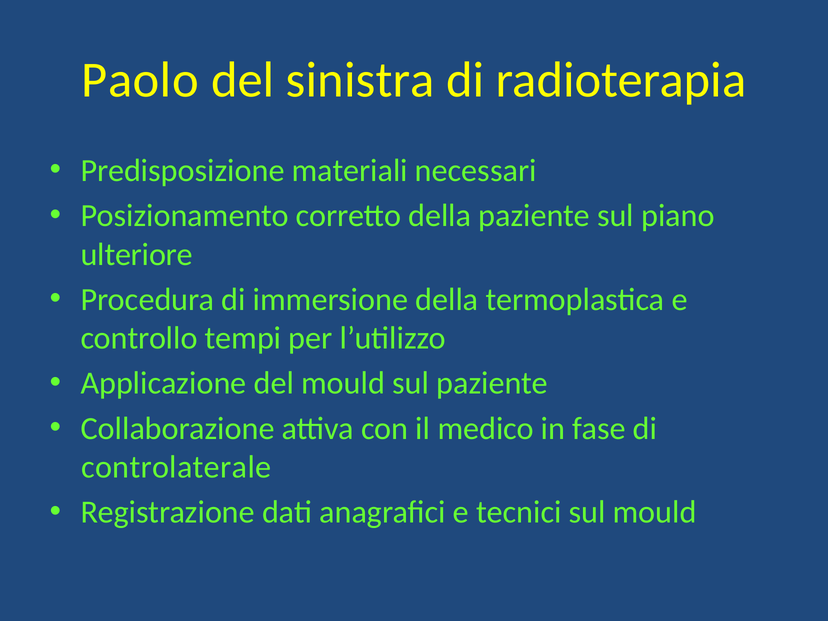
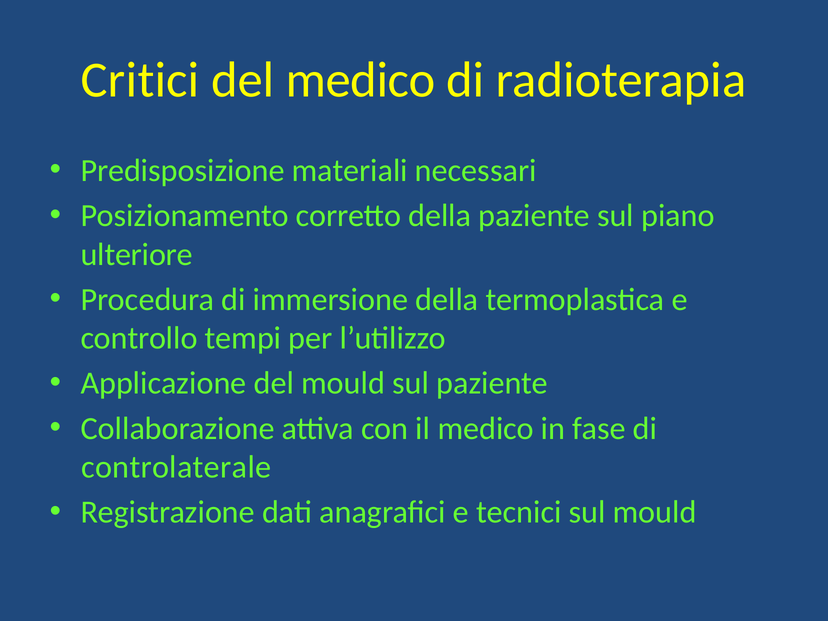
Paolo: Paolo -> Critici (140, 80)
del sinistra: sinistra -> medico (361, 80)
